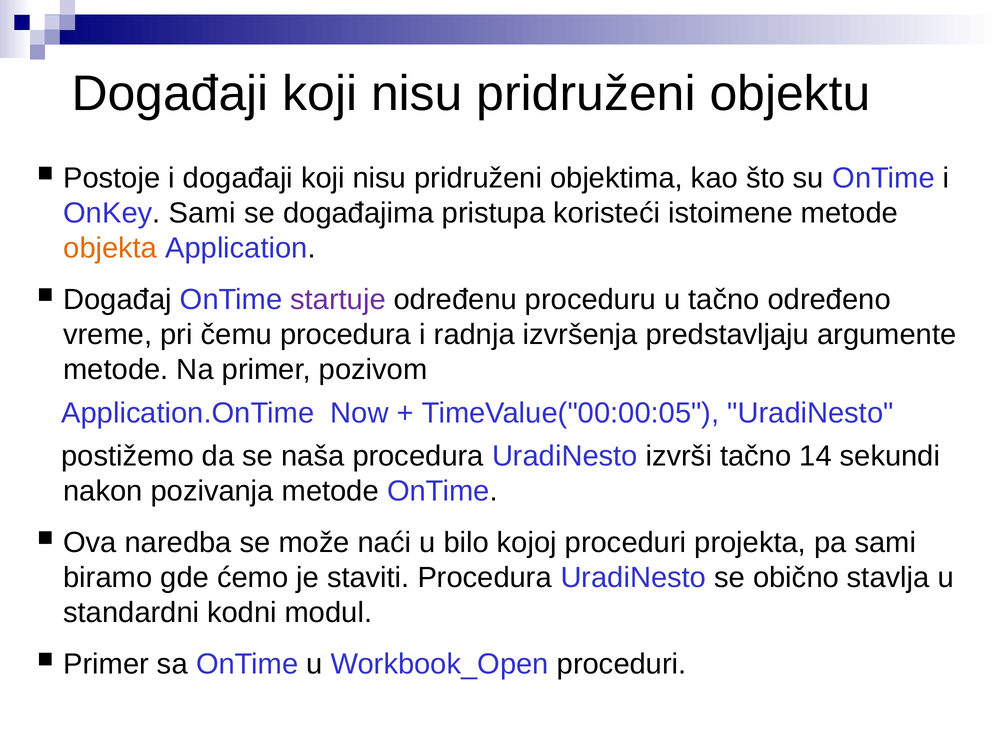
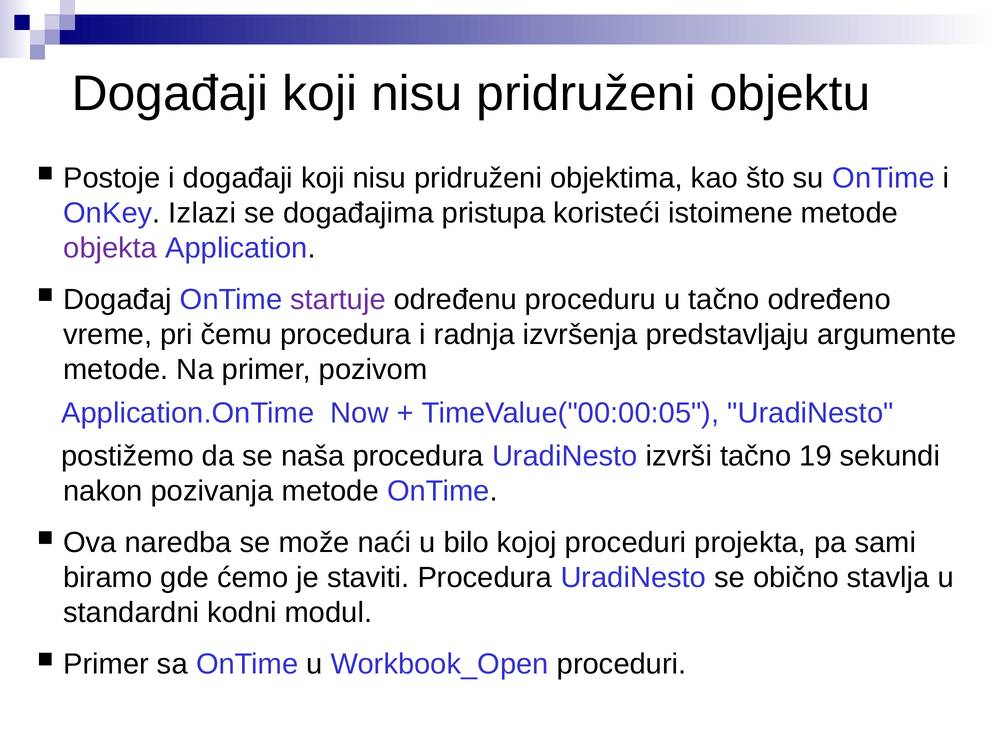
OnKey Sami: Sami -> Izlazi (202, 213)
objekta colour: orange -> purple (110, 248)
14: 14 -> 19 (816, 456)
